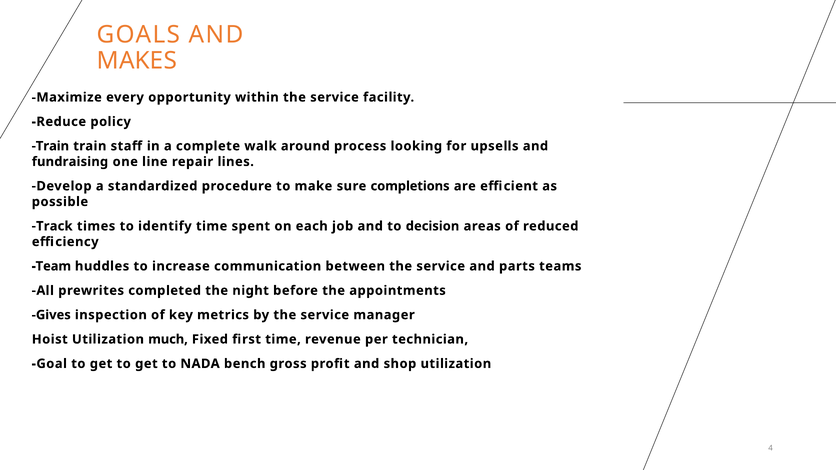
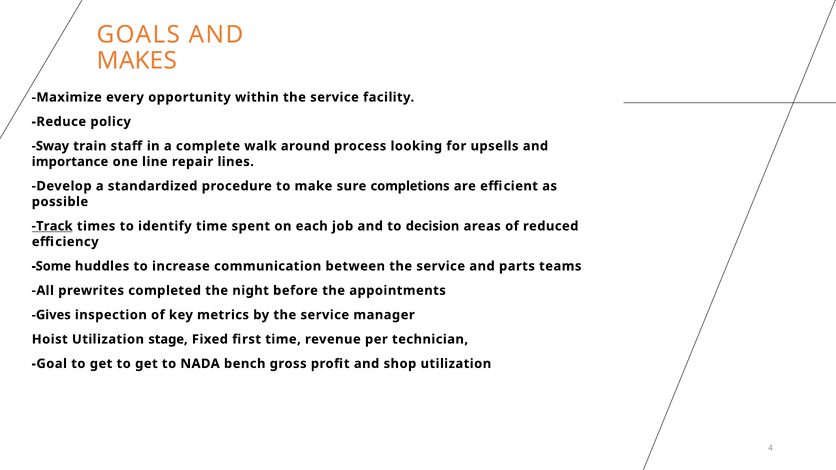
Train: Train -> Sway (50, 146)
fundraising: fundraising -> importance (70, 162)
Track underline: none -> present (52, 226)
Team: Team -> Some (51, 266)
much: much -> stage (168, 339)
